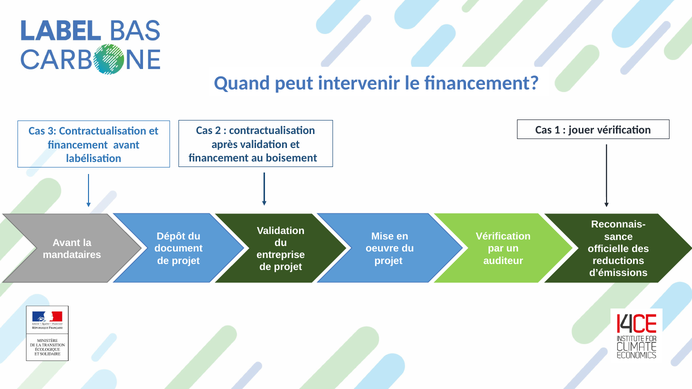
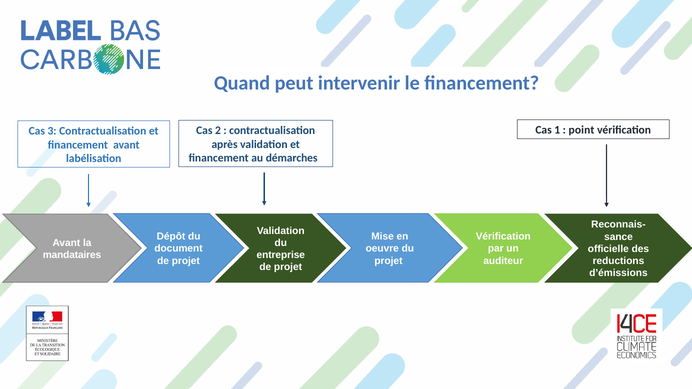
jouer: jouer -> point (581, 130)
boisement: boisement -> démarches (292, 158)
